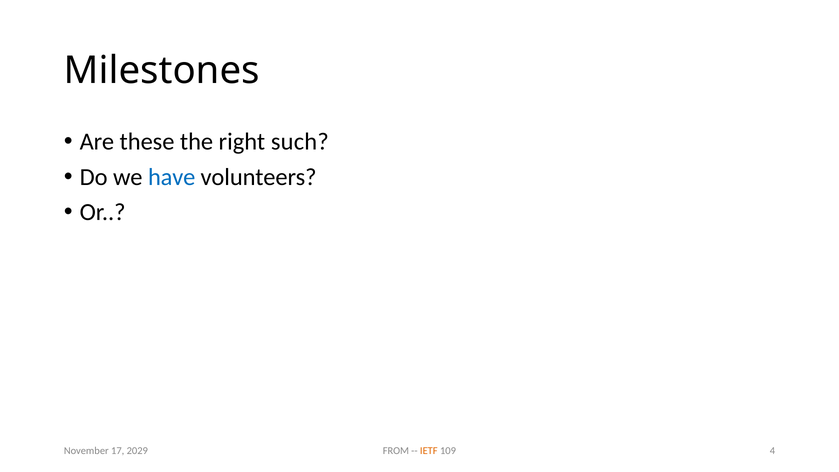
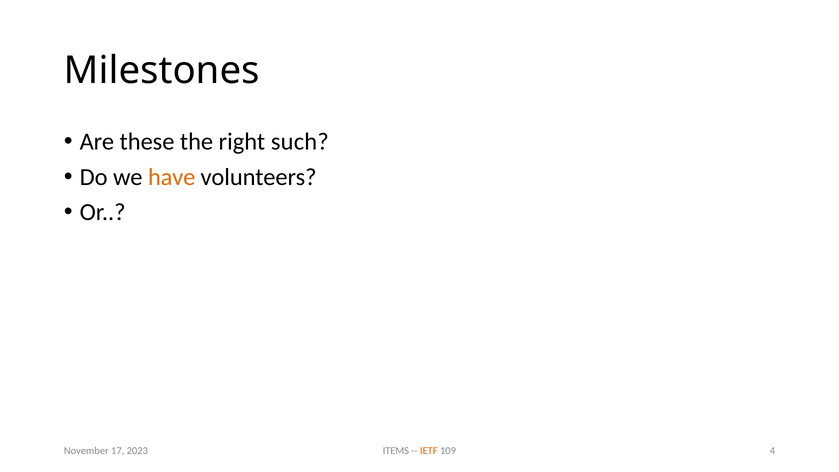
have colour: blue -> orange (172, 177)
FROM: FROM -> ITEMS (396, 451)
2029: 2029 -> 2023 (137, 451)
